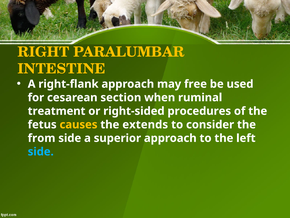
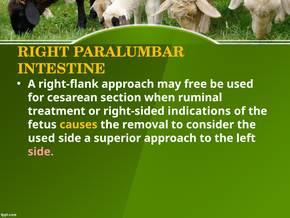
procedures: procedures -> indications (199, 111)
extends: extends -> removal (145, 124)
from: from -> used (42, 138)
side colour: light blue -> pink (41, 151)
